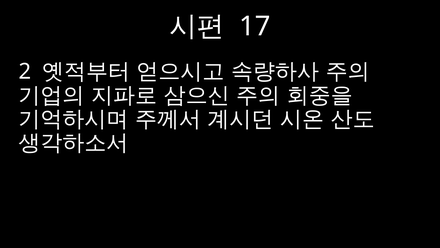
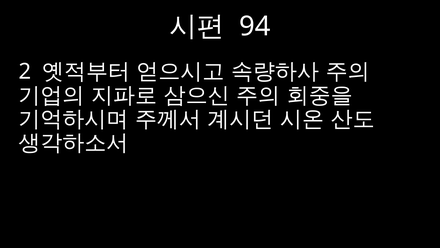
17: 17 -> 94 (255, 26)
